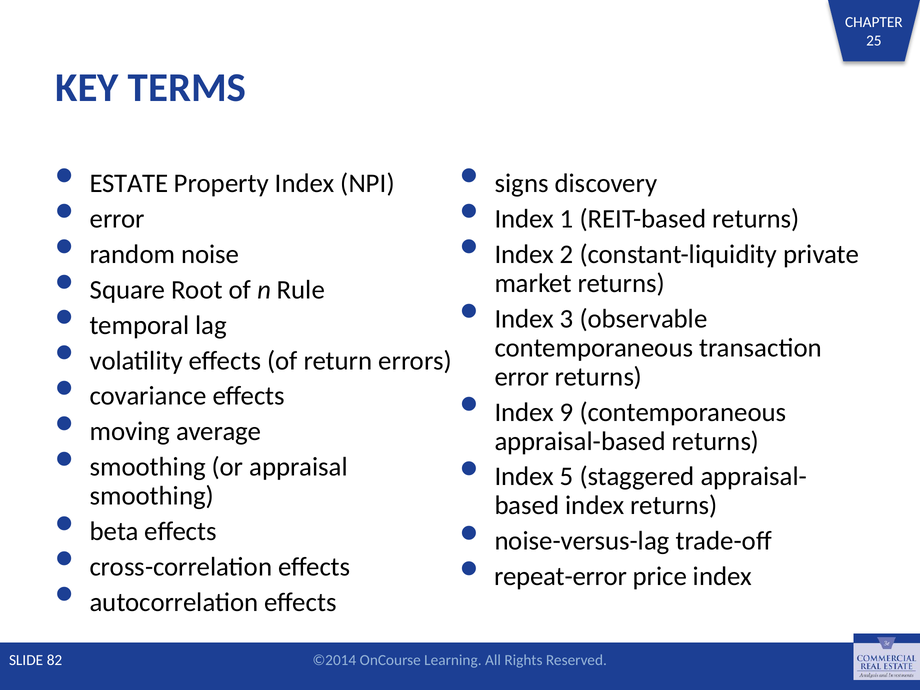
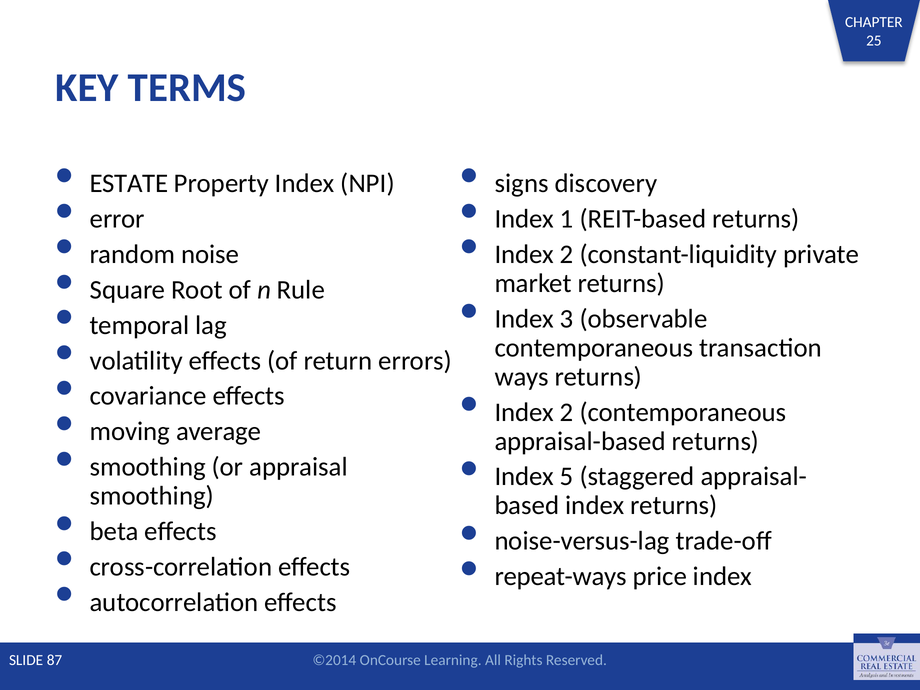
error: error -> ways (522, 377)
9: 9 -> 2 (567, 412)
repeat-error: repeat-error -> repeat-ways (561, 576)
82: 82 -> 87 (54, 660)
